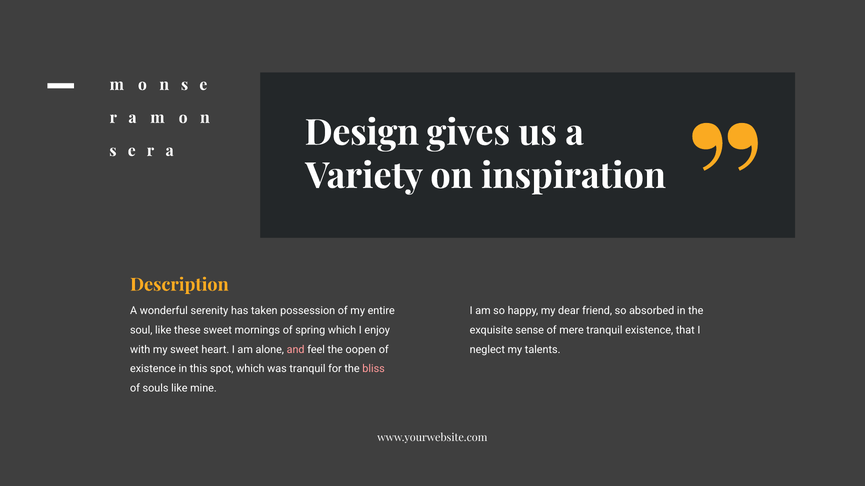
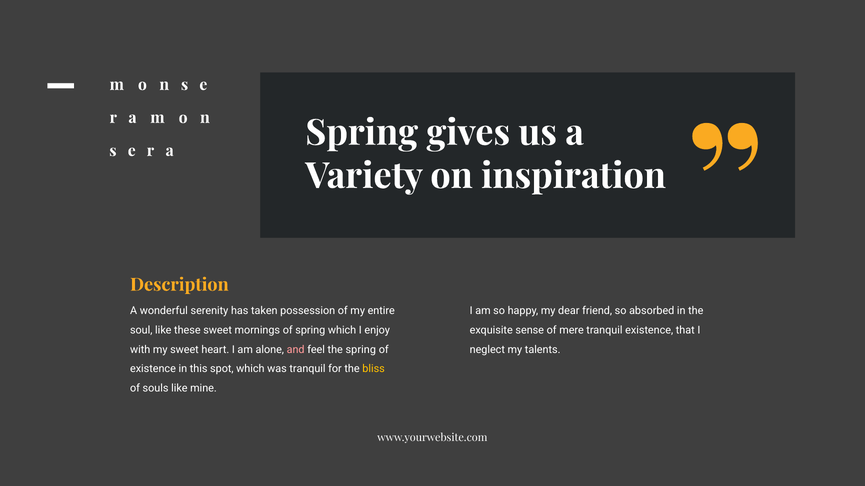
Design: Design -> Spring (362, 133)
the oopen: oopen -> spring (361, 350)
bliss colour: pink -> yellow (374, 369)
